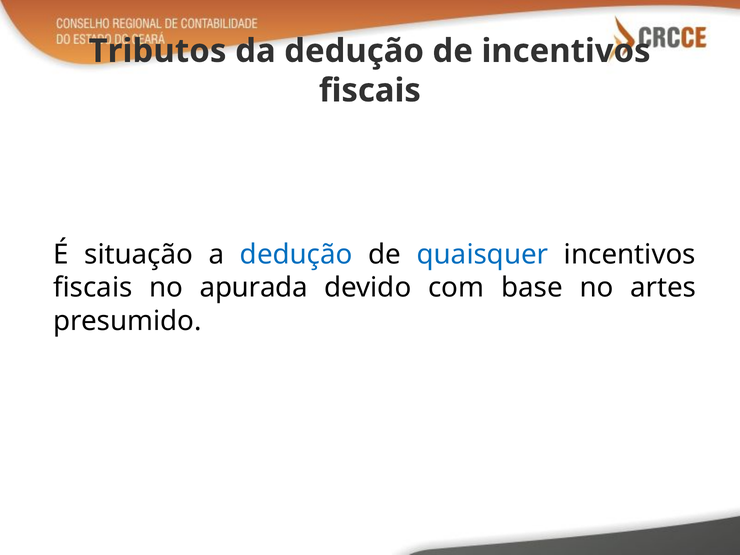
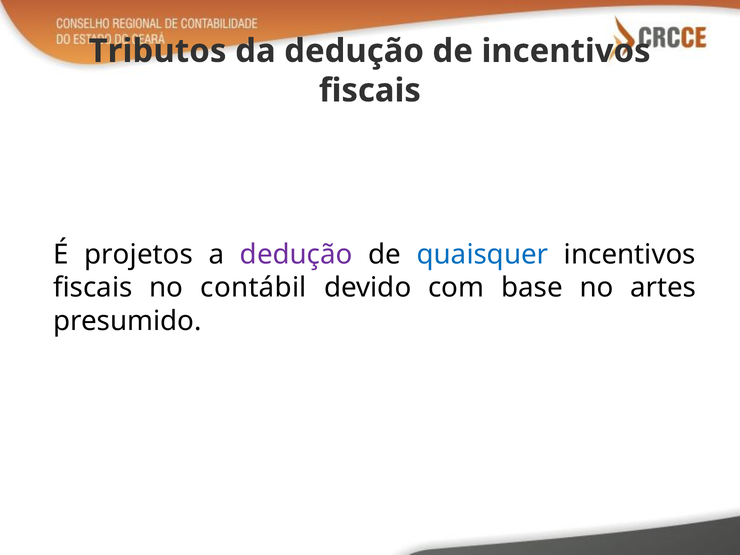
situação: situação -> projetos (139, 254)
dedução colour: blue -> purple (296, 254)
apurada: apurada -> contábil (254, 288)
